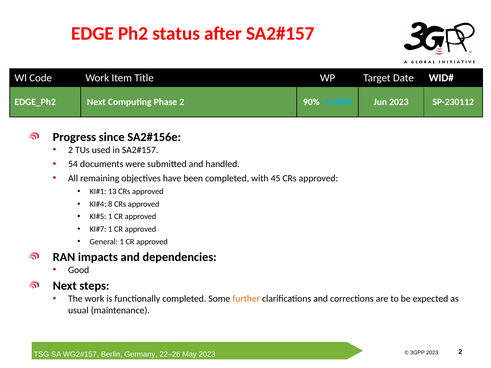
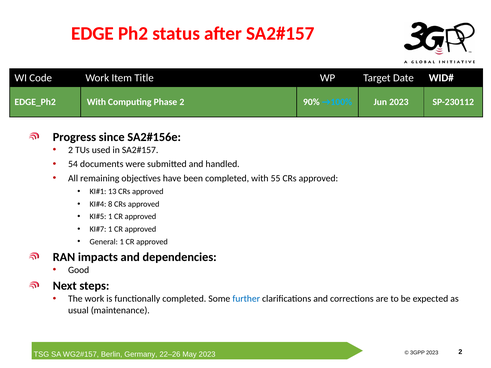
Next: Next -> With (96, 102)
45: 45 -> 55 (276, 178)
further colour: orange -> blue (246, 299)
